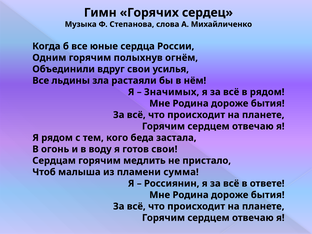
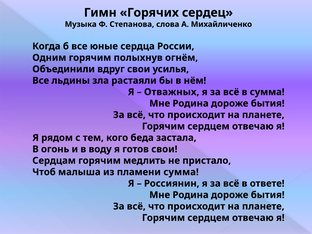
Значимых: Значимых -> Отважных (172, 92)
в рядом: рядом -> сумма (267, 92)
